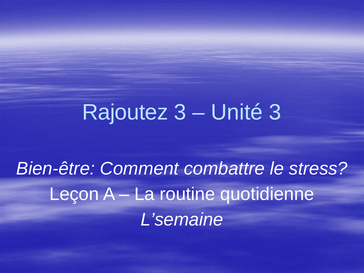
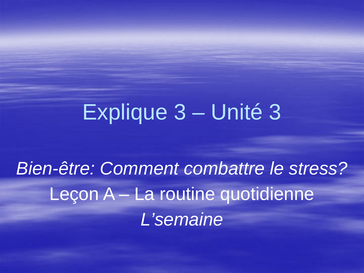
Rajoutez: Rajoutez -> Explique (125, 112)
